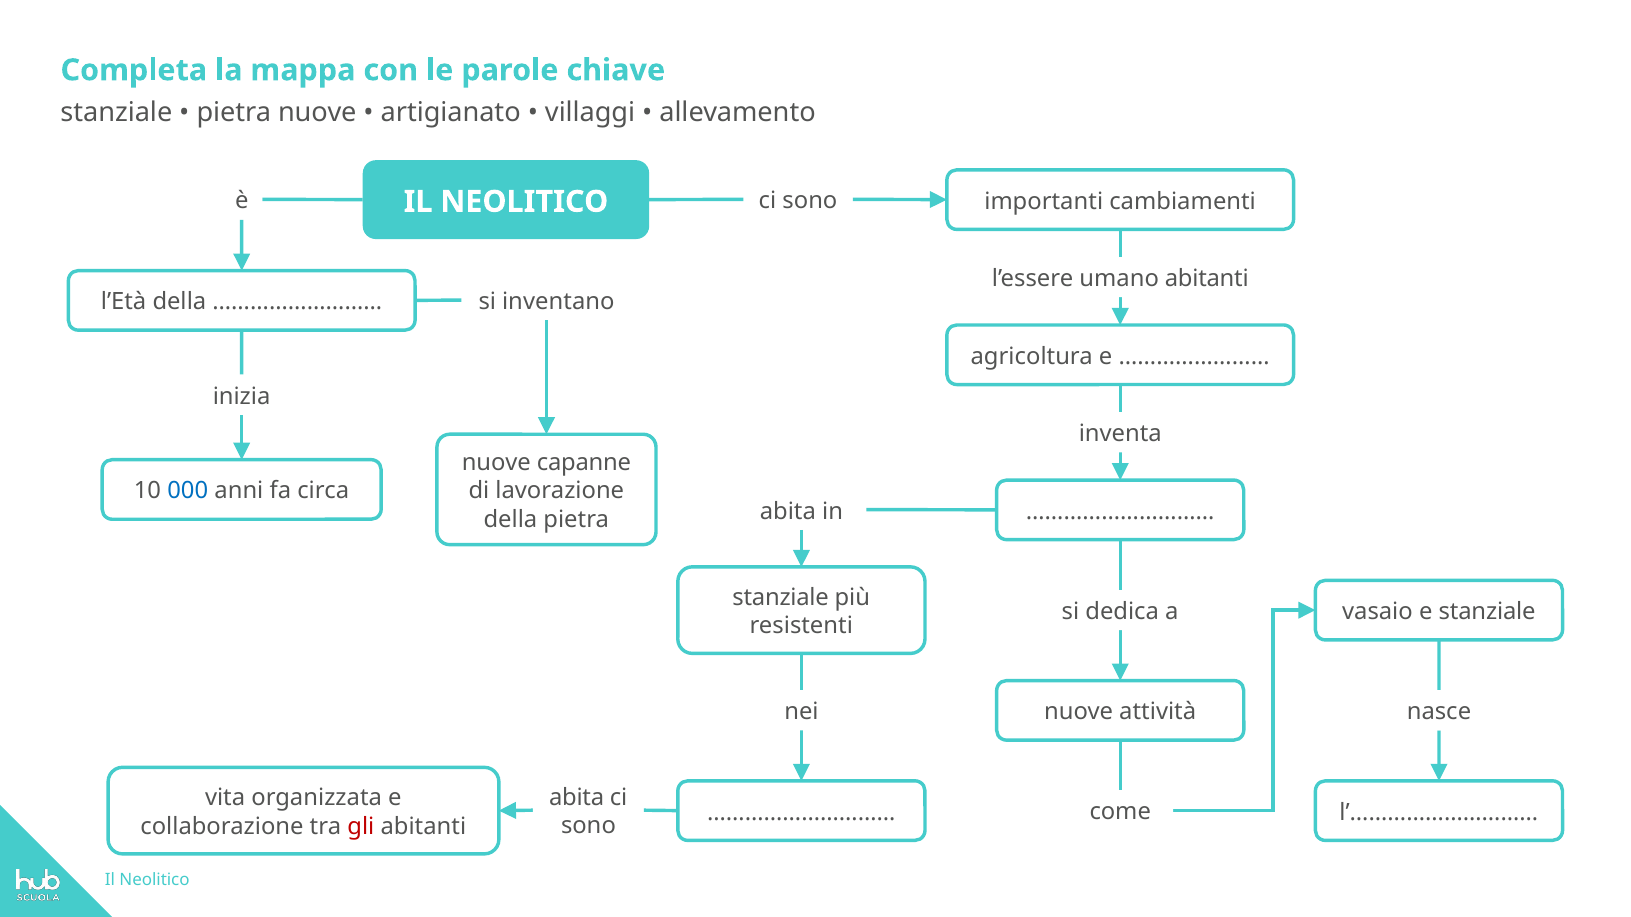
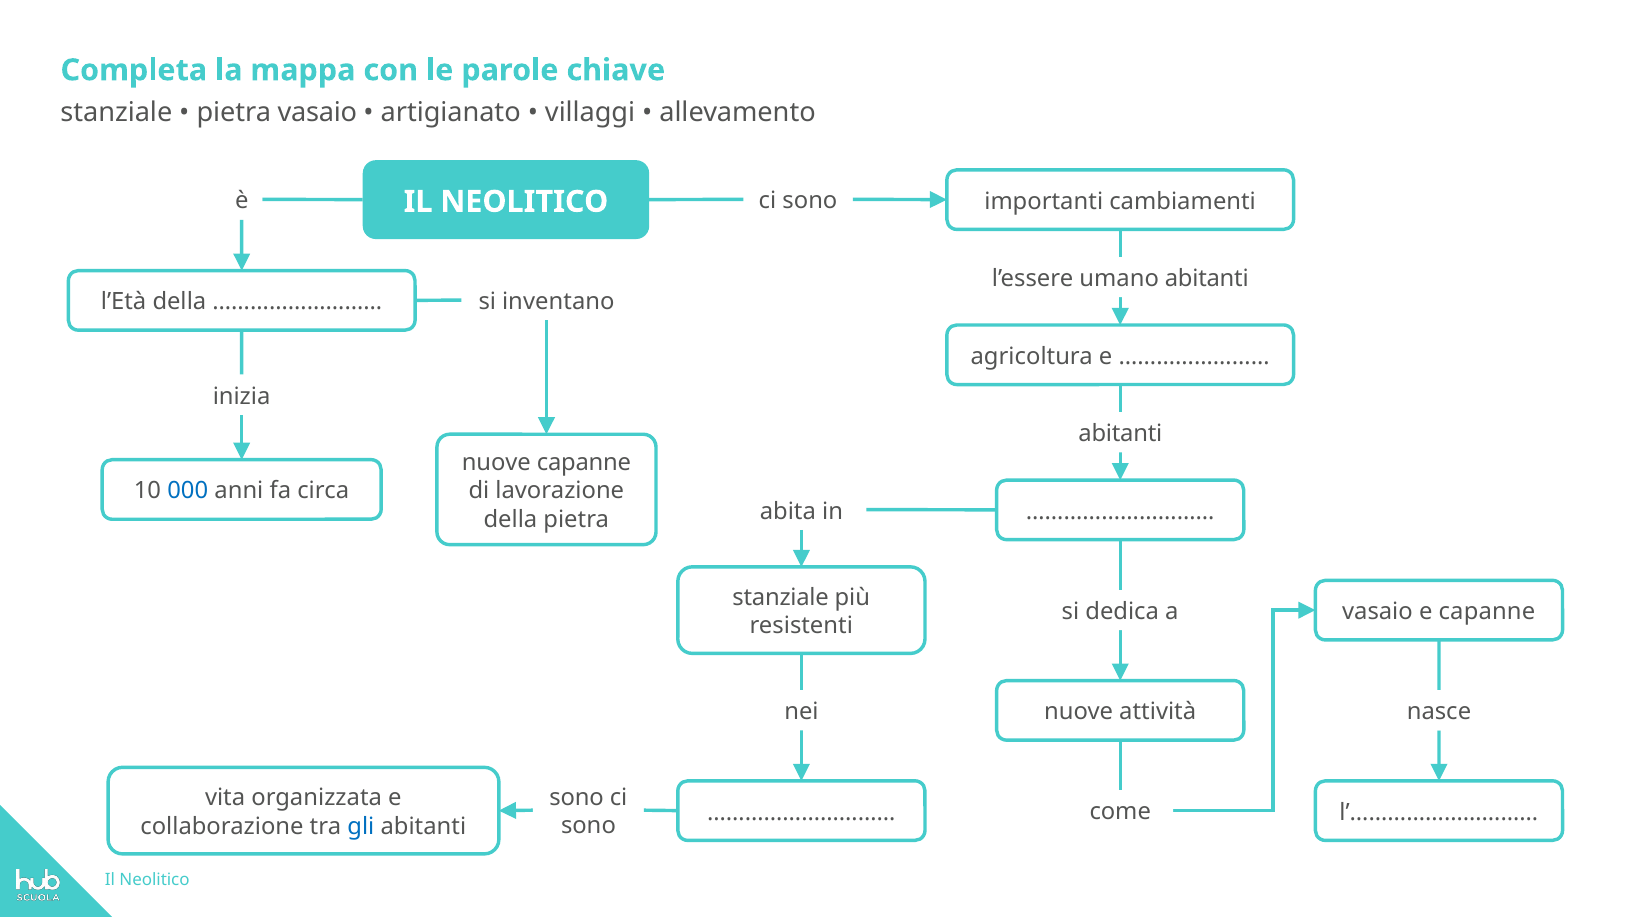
pietra nuove: nuove -> vasaio (317, 113)
inventa: inventa -> abitanti (1120, 434)
e stanziale: stanziale -> capanne (1487, 612)
abita: abita -> sono (577, 798)
gli colour: red -> blue (361, 827)
